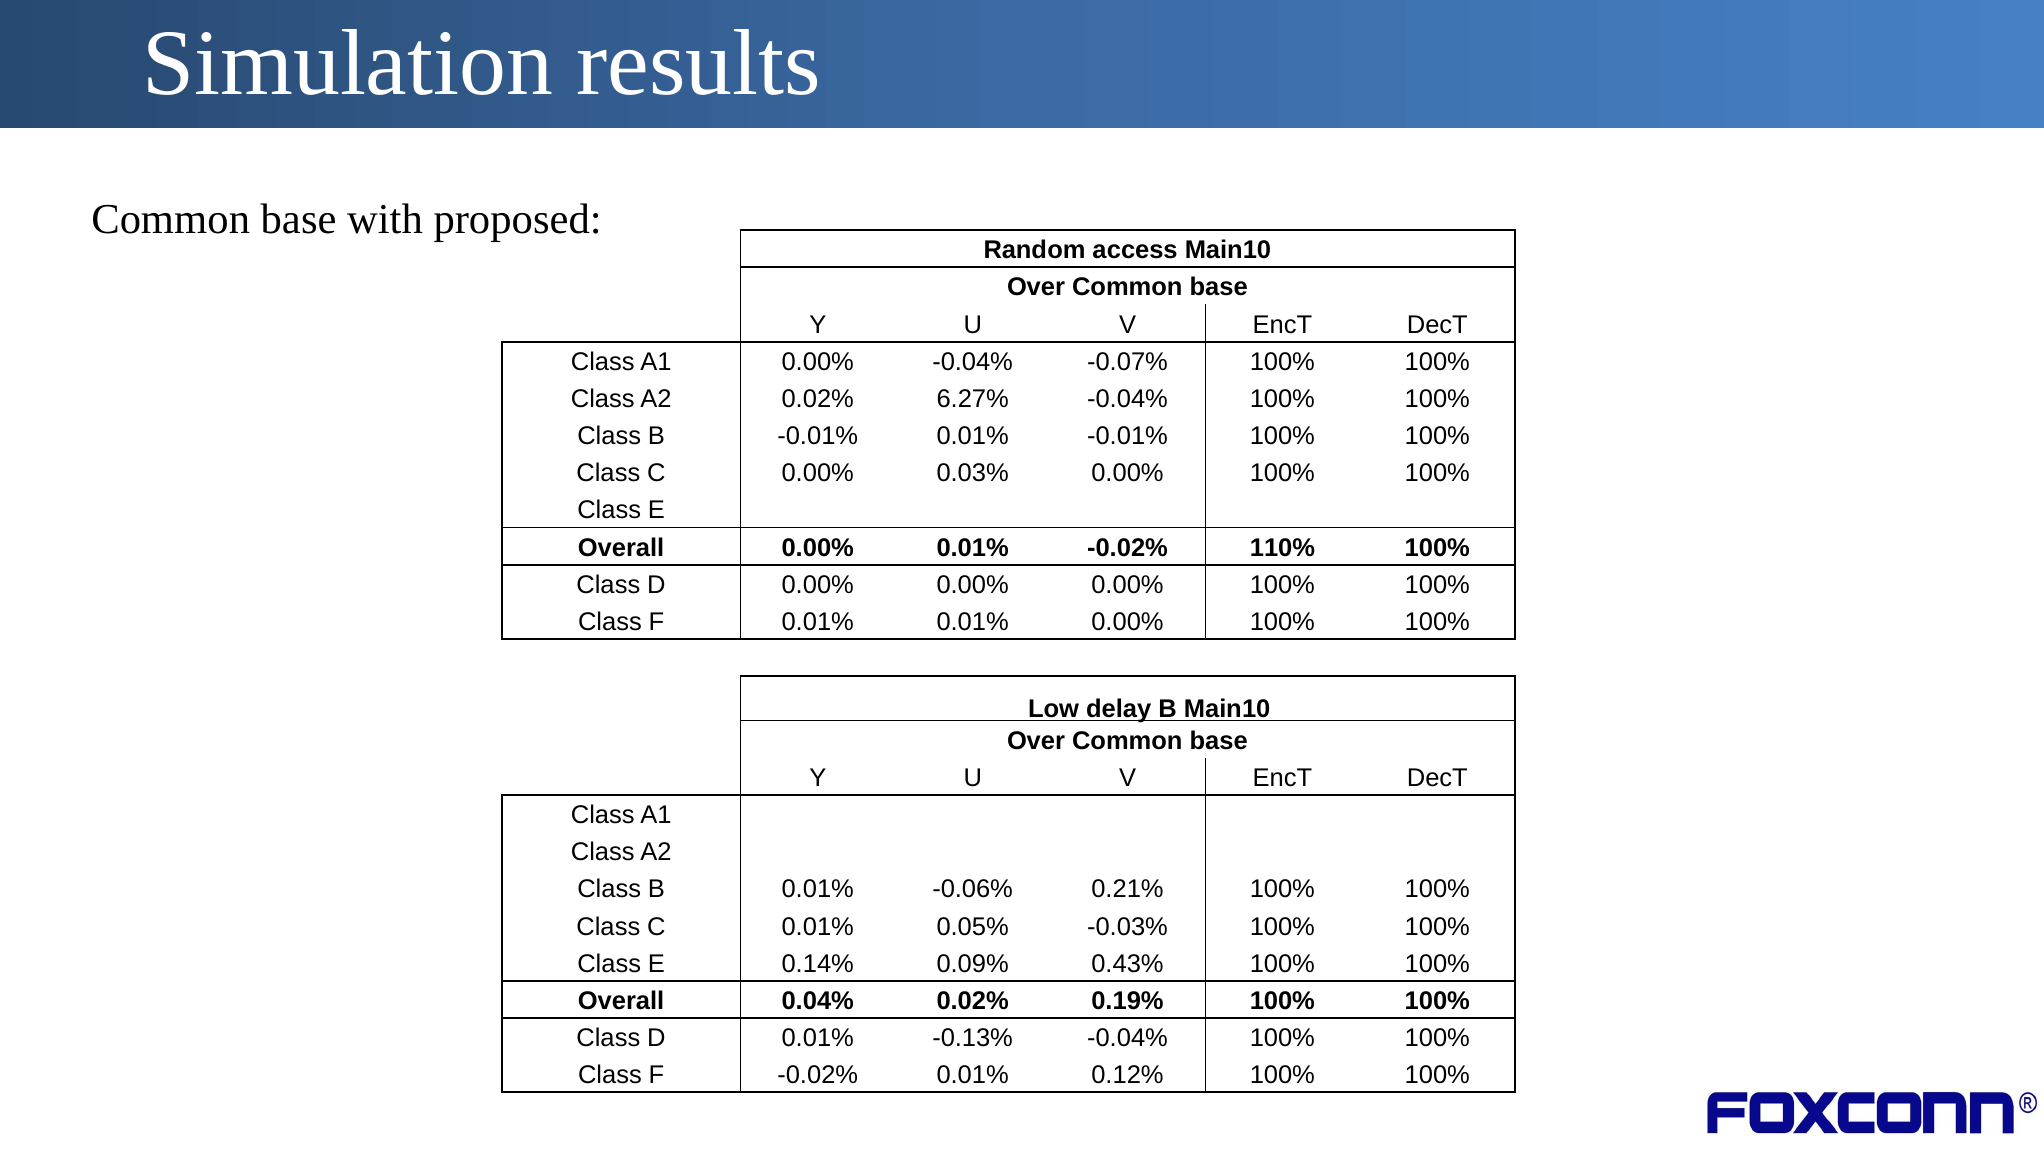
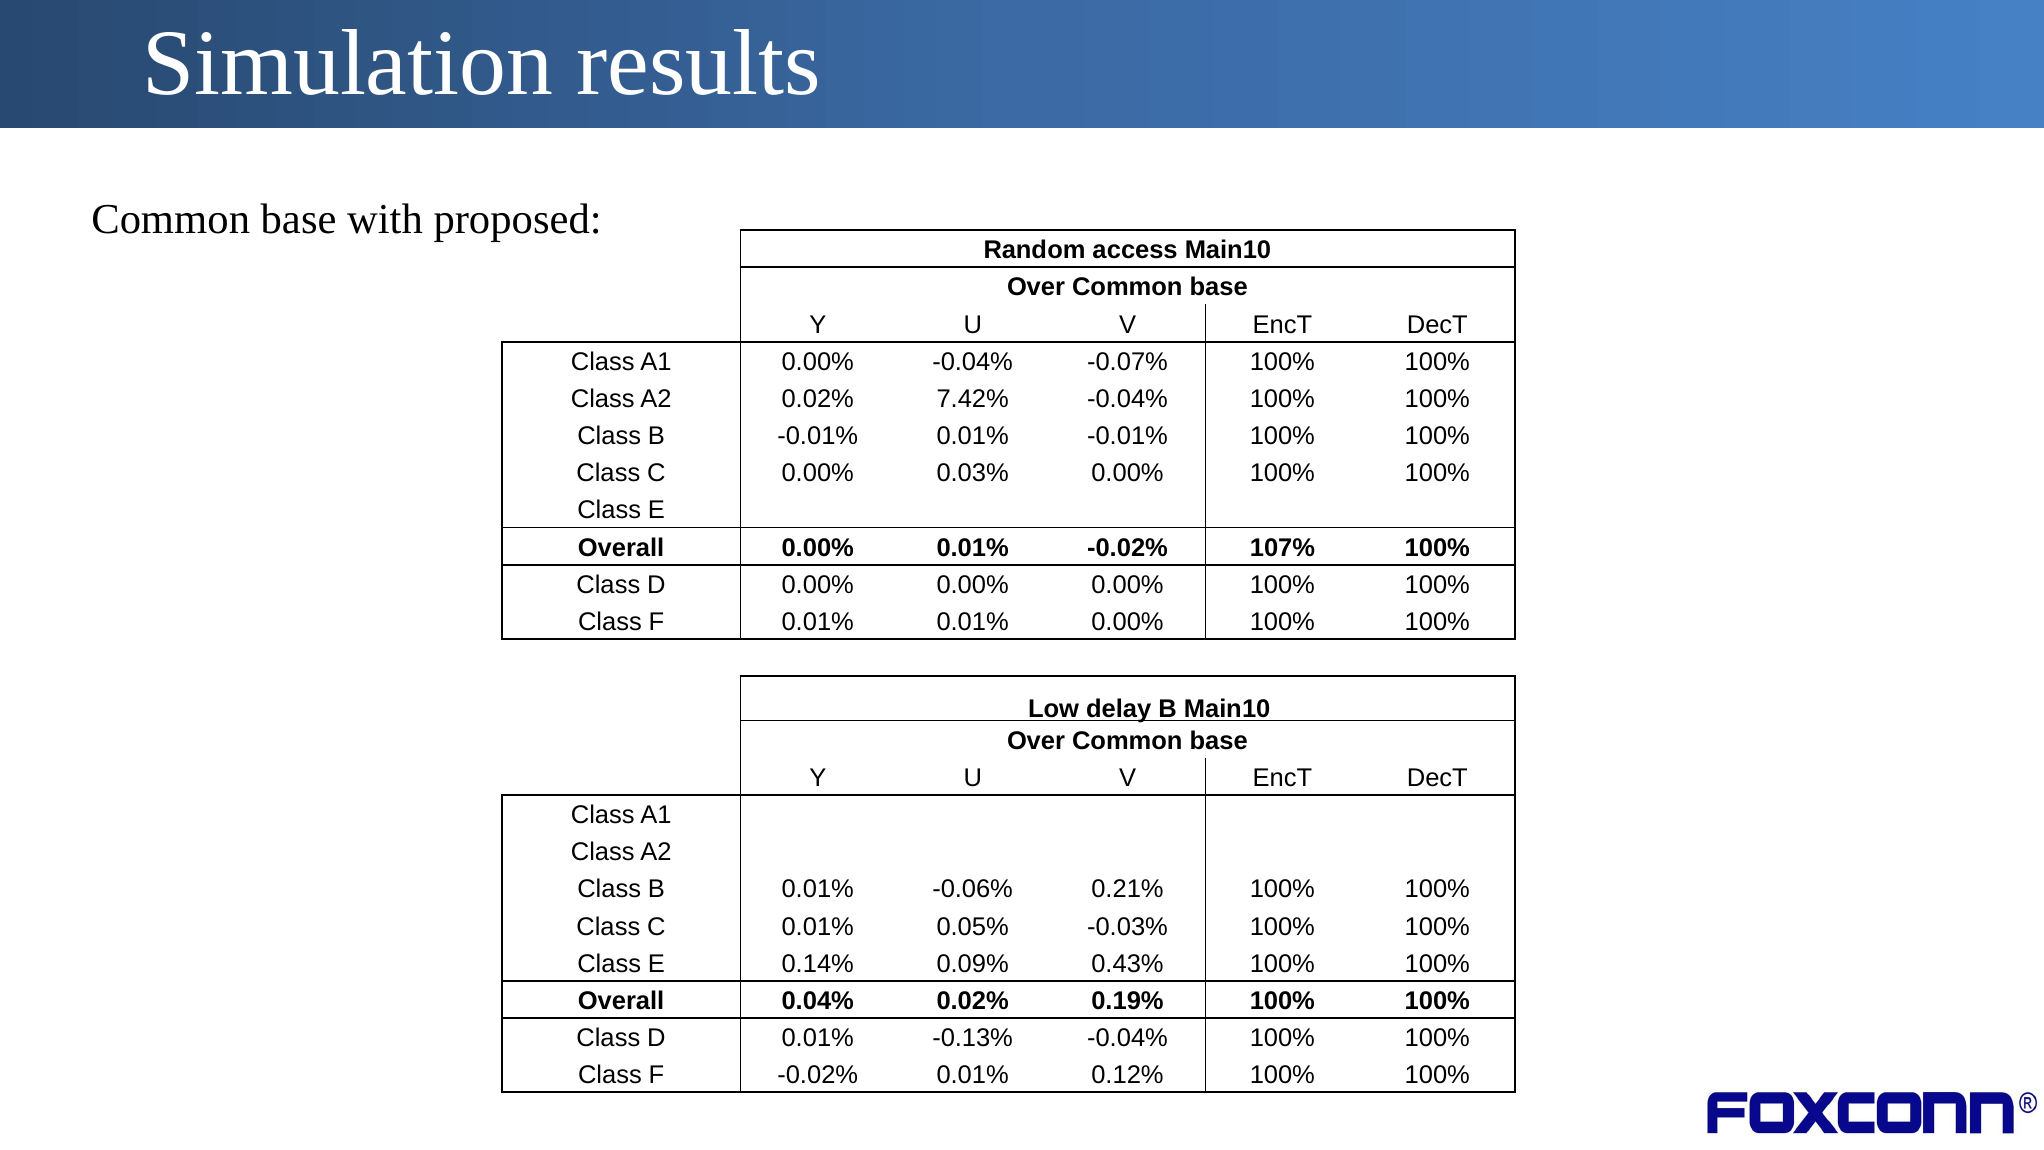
6.27%: 6.27% -> 7.42% (973, 399)
110%: 110% -> 107% (1282, 548)
